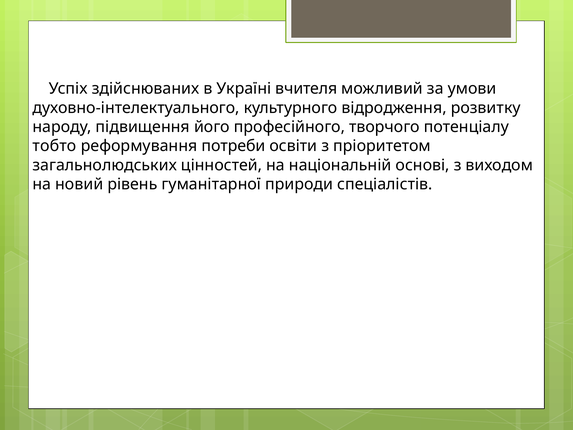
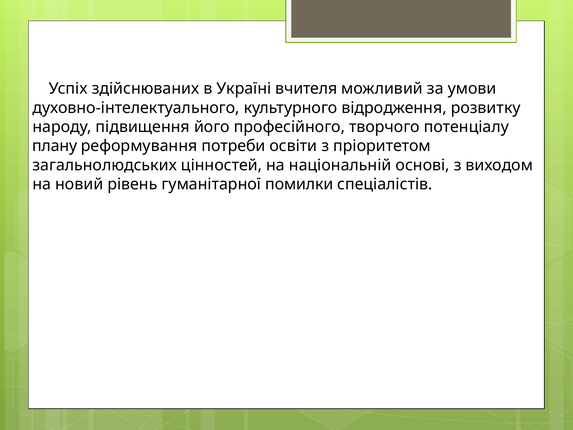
тобто: тобто -> плану (55, 146)
природи: природи -> помилки (299, 184)
